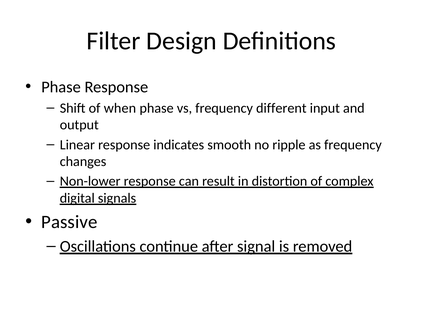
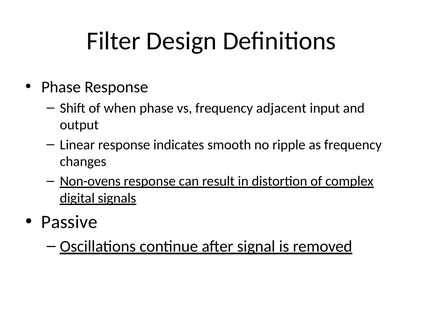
different: different -> adjacent (281, 108)
Non-lower: Non-lower -> Non-ovens (90, 181)
